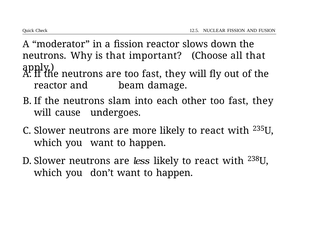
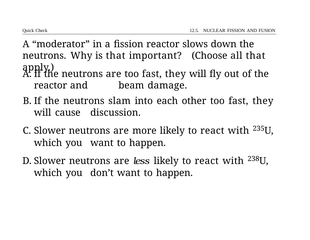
undergoes: undergoes -> discussion (115, 112)
